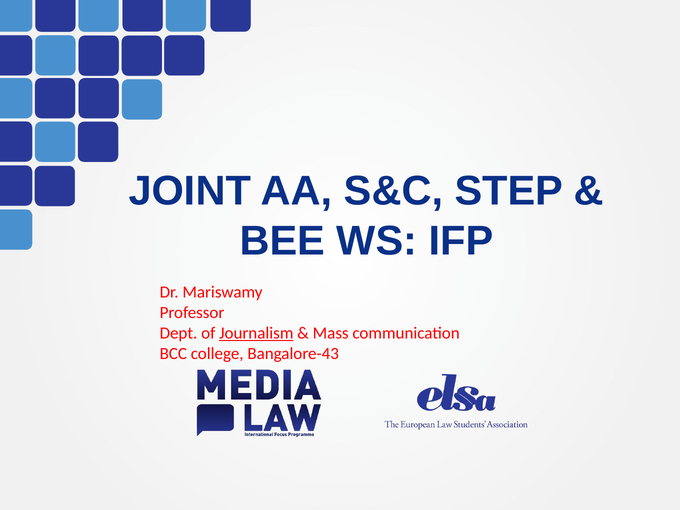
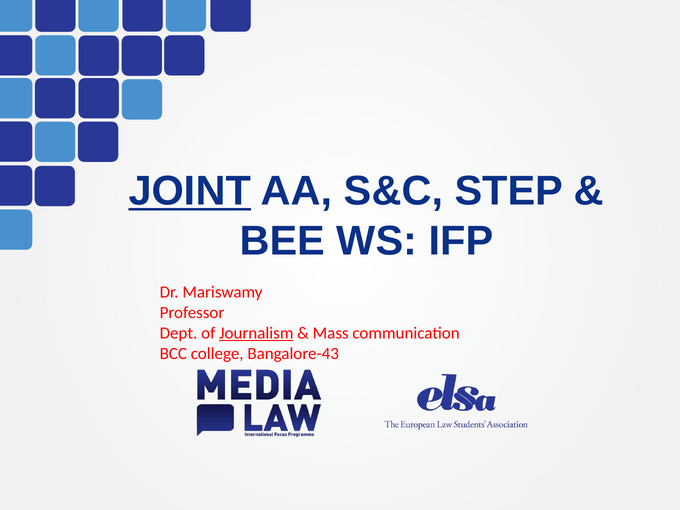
JOINT underline: none -> present (190, 191)
